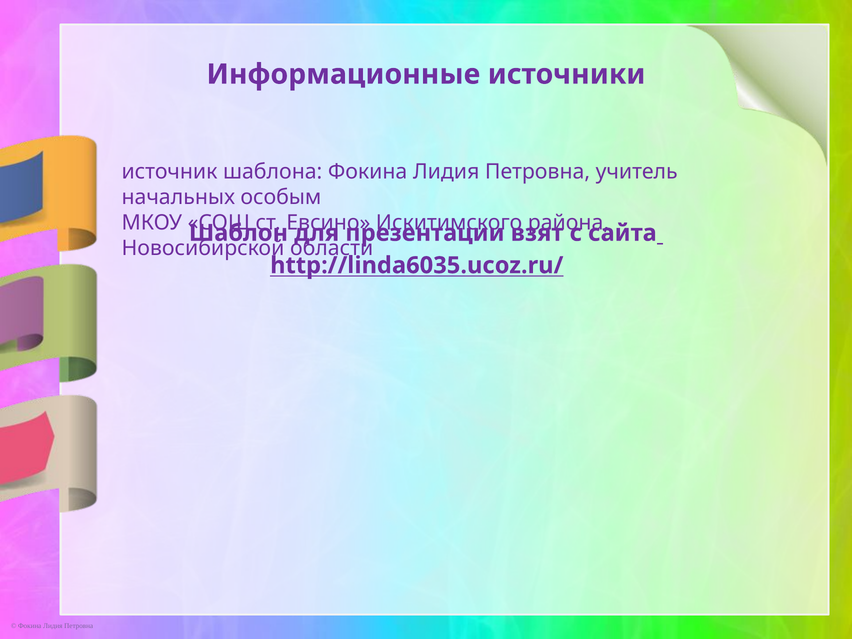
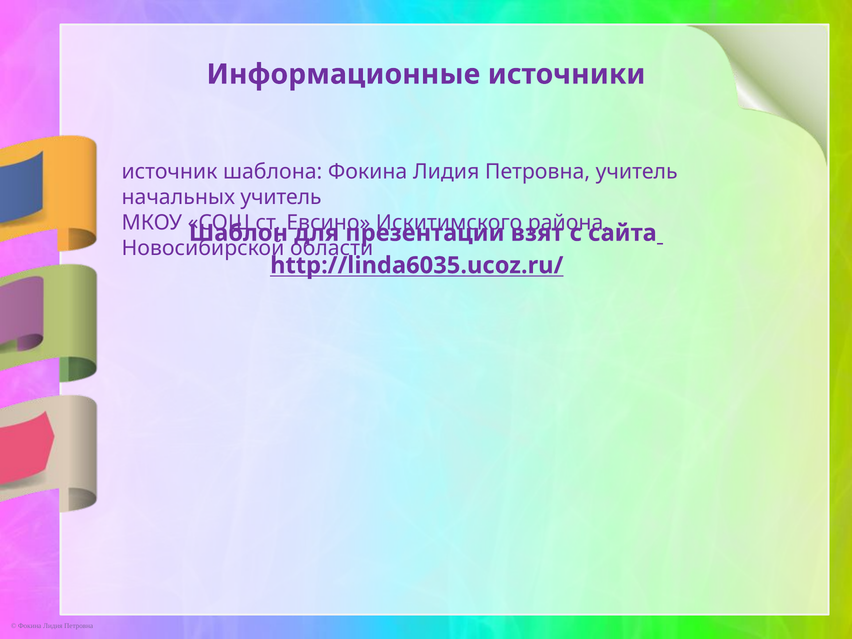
начальных особым: особым -> учитель (281, 197)
